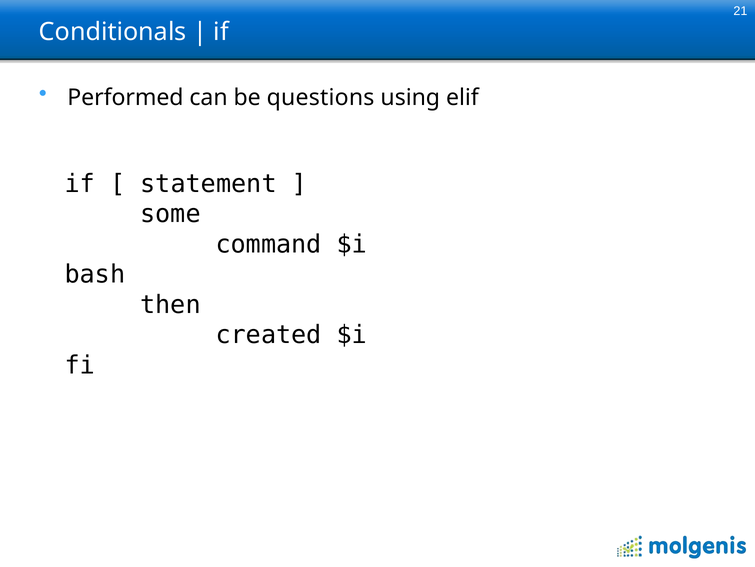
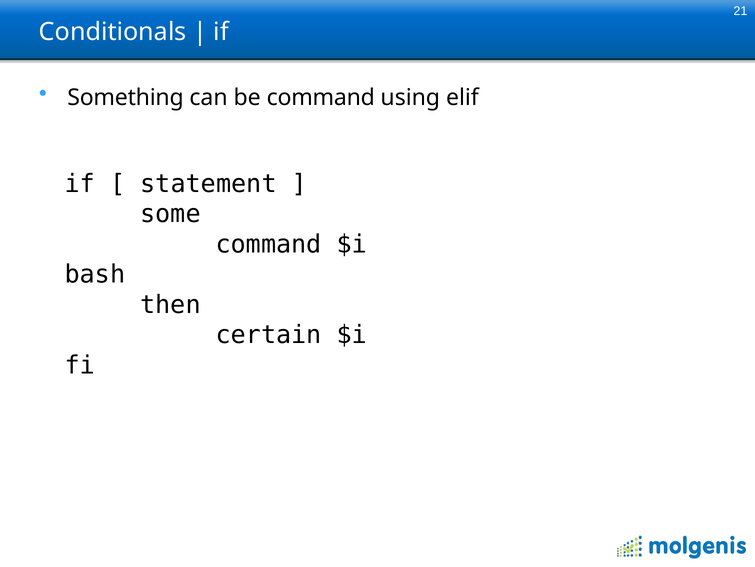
Performed: Performed -> Something (126, 97)
be questions: questions -> command (321, 97)
created: created -> certain (269, 335)
